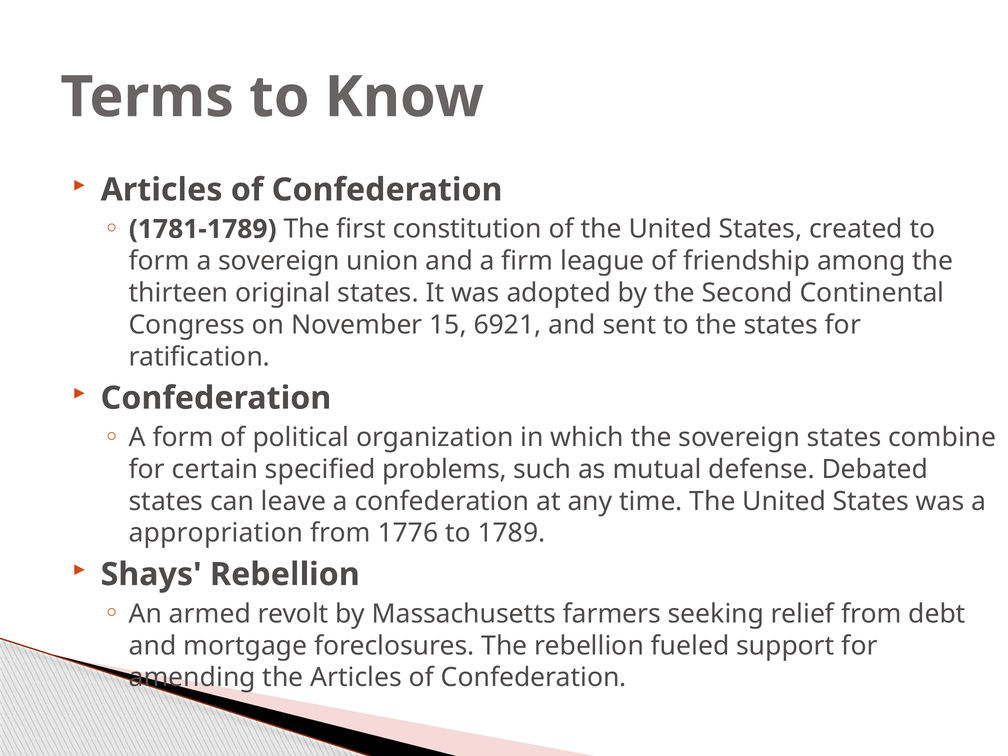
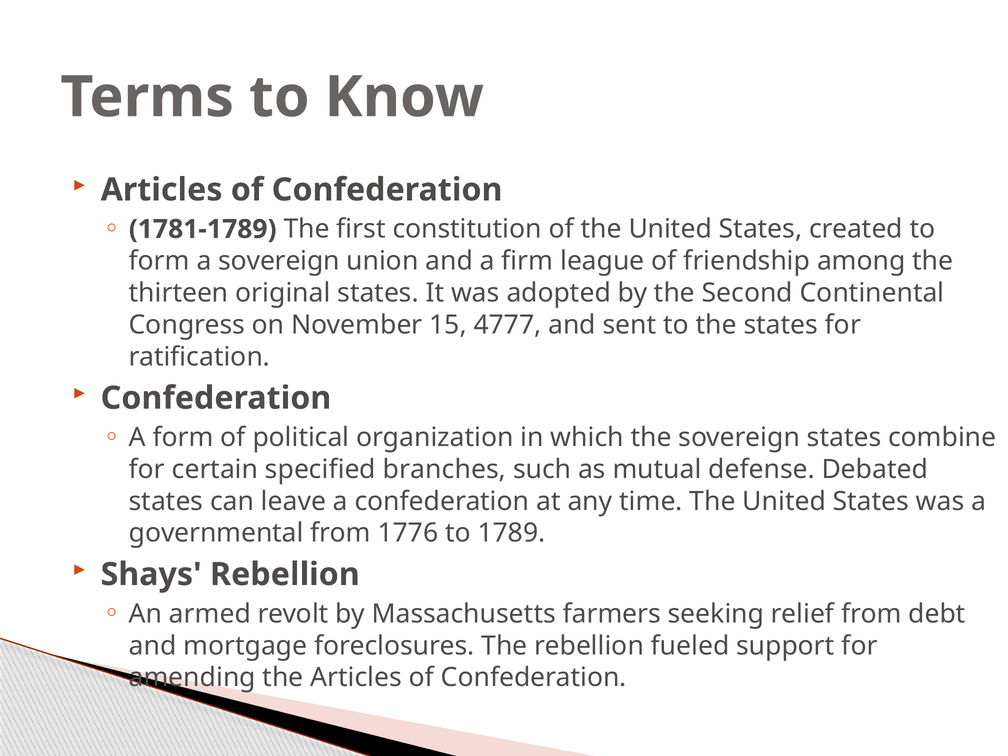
6921: 6921 -> 4777 (507, 325)
problems: problems -> branches (444, 469)
appropriation: appropriation -> governmental (216, 533)
